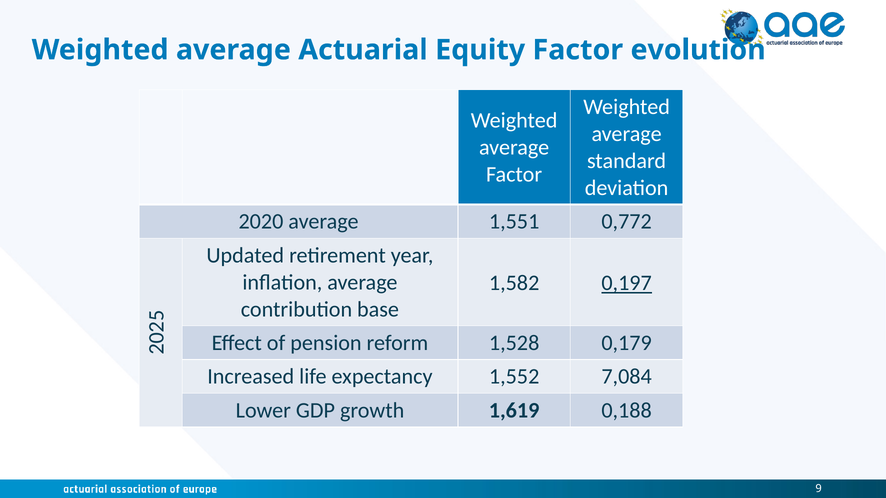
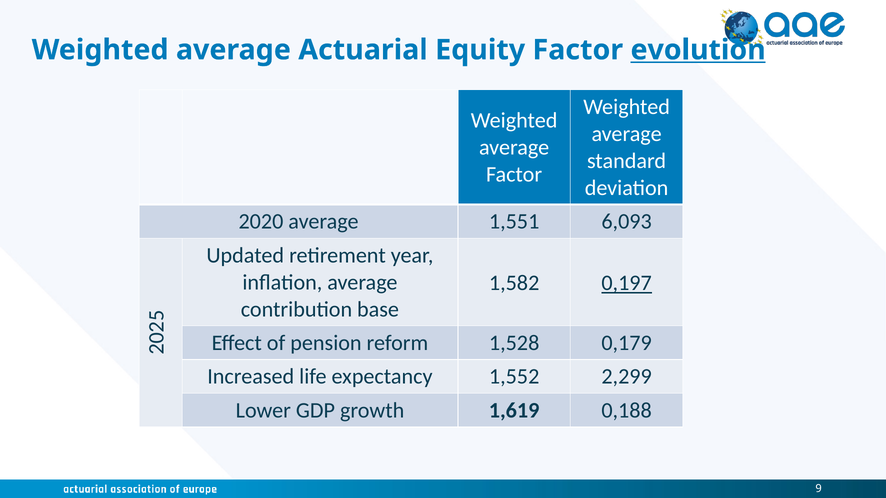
evolution underline: none -> present (698, 50)
0,772: 0,772 -> 6,093 (627, 222)
7,084: 7,084 -> 2,299 (627, 377)
